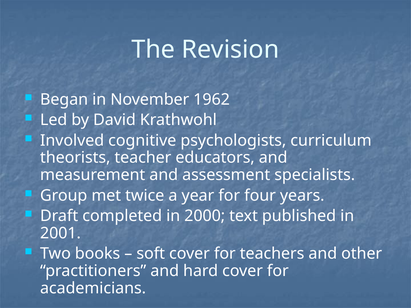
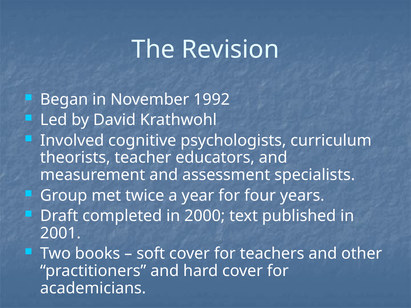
1962: 1962 -> 1992 (212, 100)
